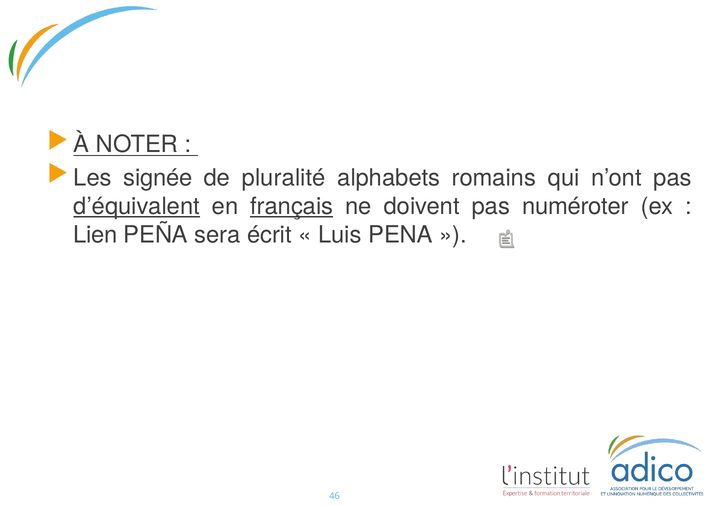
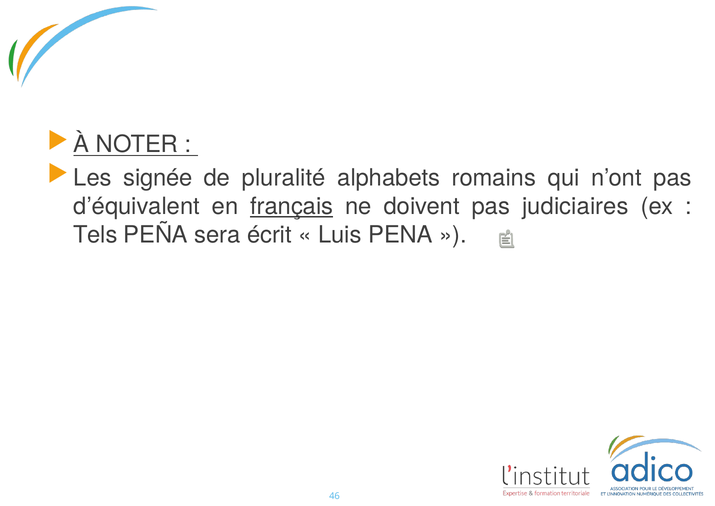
d’équivalent underline: present -> none (137, 206)
numéroter: numéroter -> judiciaires (575, 206)
Lien: Lien -> Tels (95, 235)
